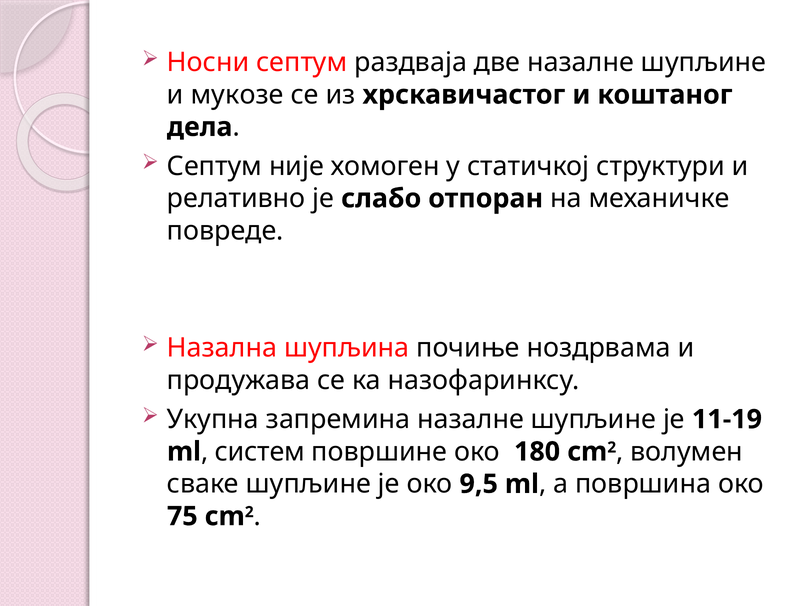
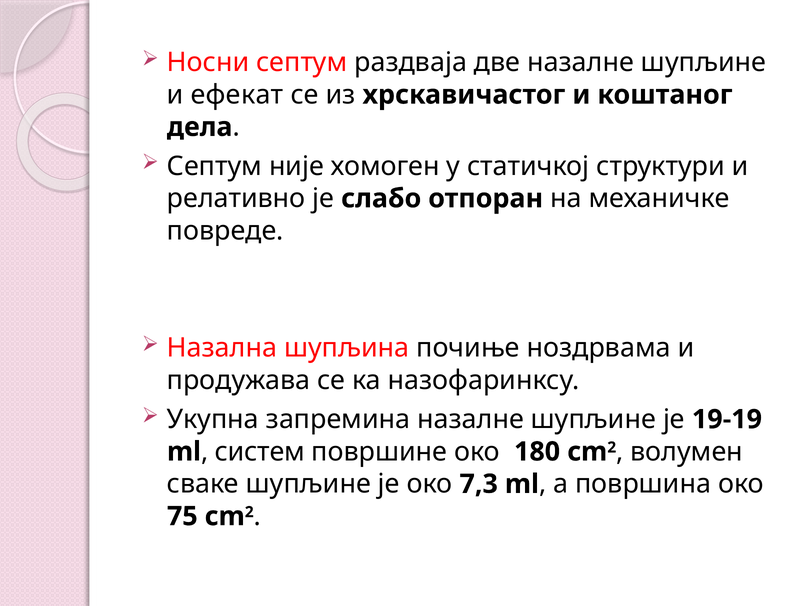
мукозе: мукозе -> ефекат (237, 95)
11-19: 11-19 -> 19-19 (727, 419)
9,5: 9,5 -> 7,3 (479, 483)
